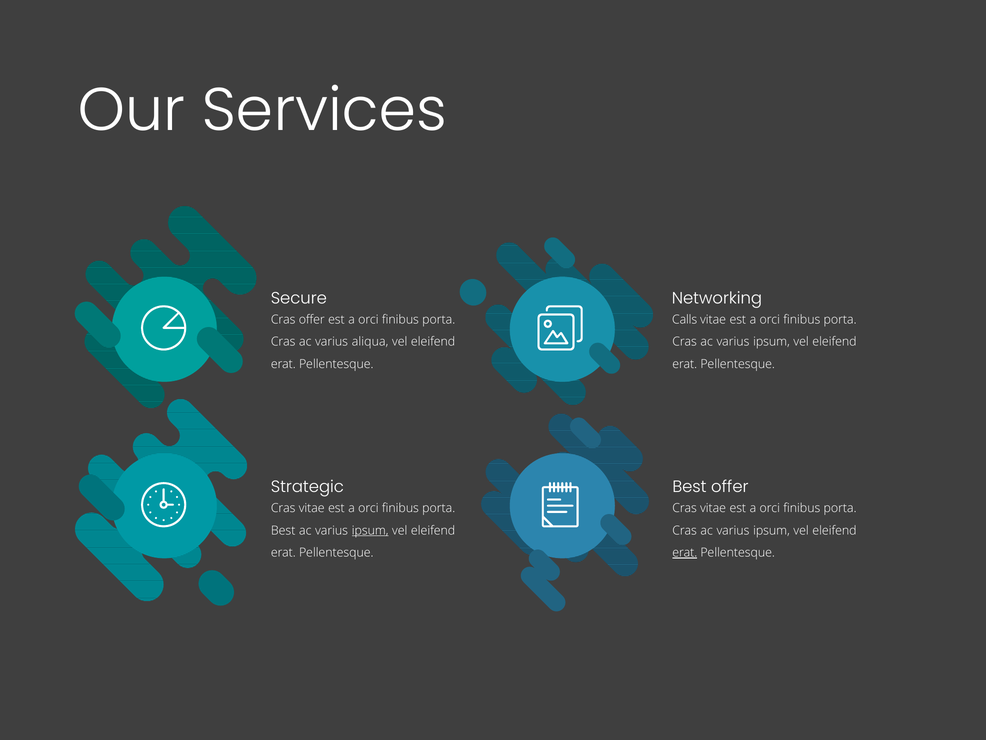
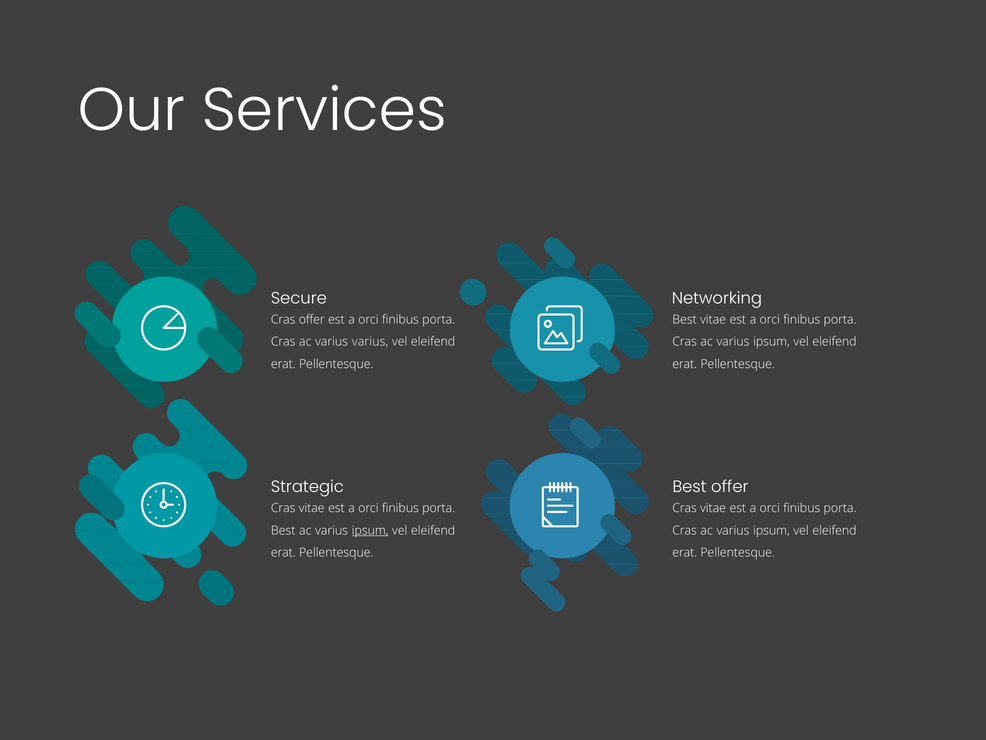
Calls: Calls -> Best (685, 319)
varius aliqua: aliqua -> varius (370, 342)
erat underline: present -> none (685, 552)
